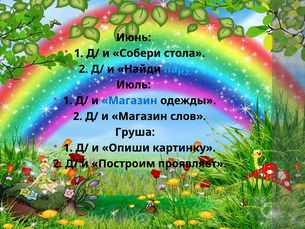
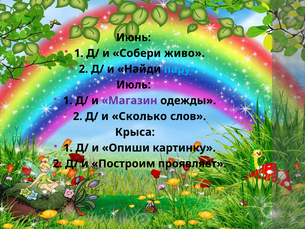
стола: стола -> живо (184, 53)
Магазин colour: blue -> purple (129, 100)
2 Д/ и Магазин: Магазин -> Сколько (139, 116)
Груша: Груша -> Крыса (135, 132)
